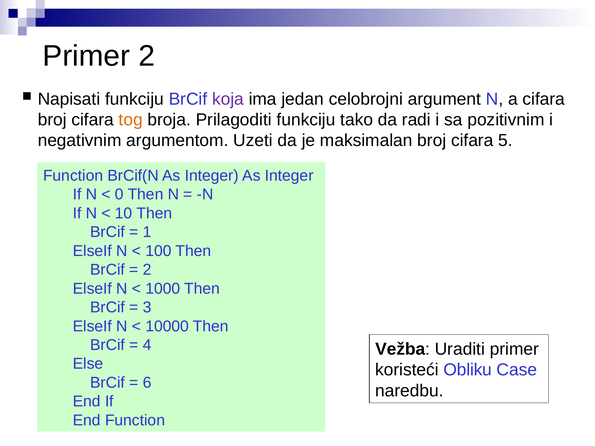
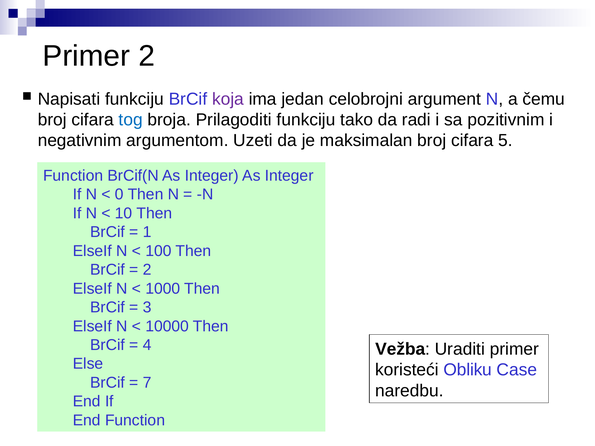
a cifara: cifara -> čemu (544, 99)
tog colour: orange -> blue (131, 120)
6: 6 -> 7 (147, 383)
